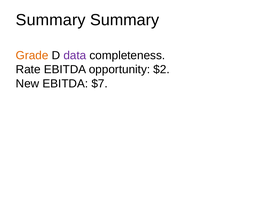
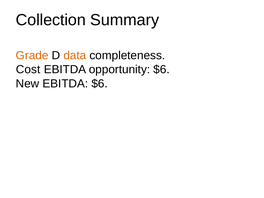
Summary: Summary -> Collection (51, 20)
data colour: purple -> orange (75, 55)
Rate: Rate -> Cost (28, 69)
opportunity $2: $2 -> $6 (162, 69)
EBITDA $7: $7 -> $6 (100, 84)
